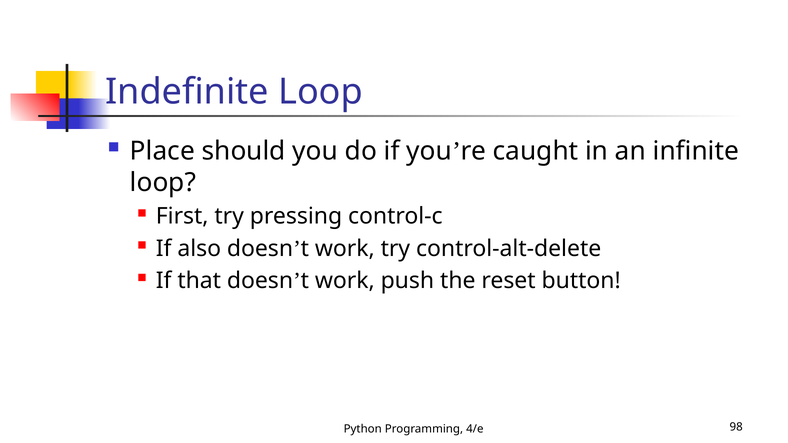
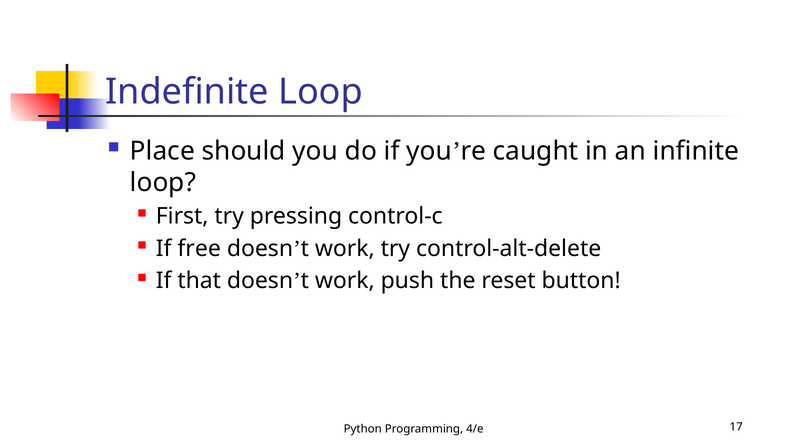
also: also -> free (199, 249)
98: 98 -> 17 (736, 427)
